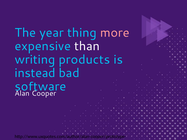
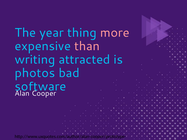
than colour: white -> pink (87, 46)
products: products -> attracted (84, 60)
instead: instead -> photos (35, 73)
